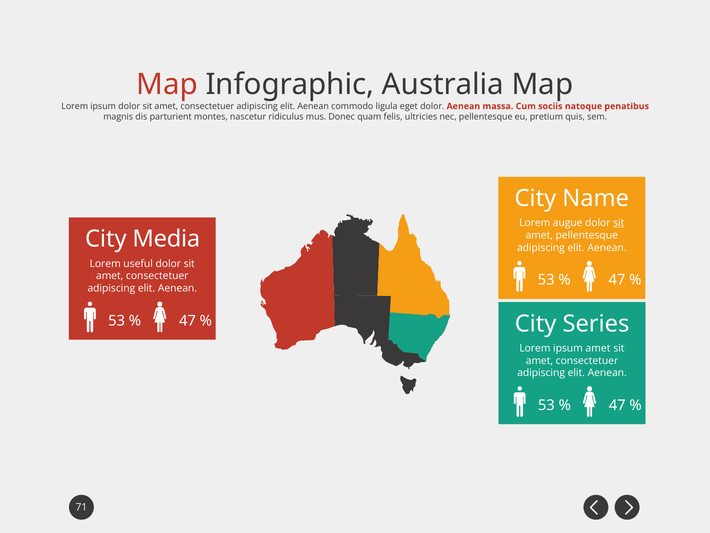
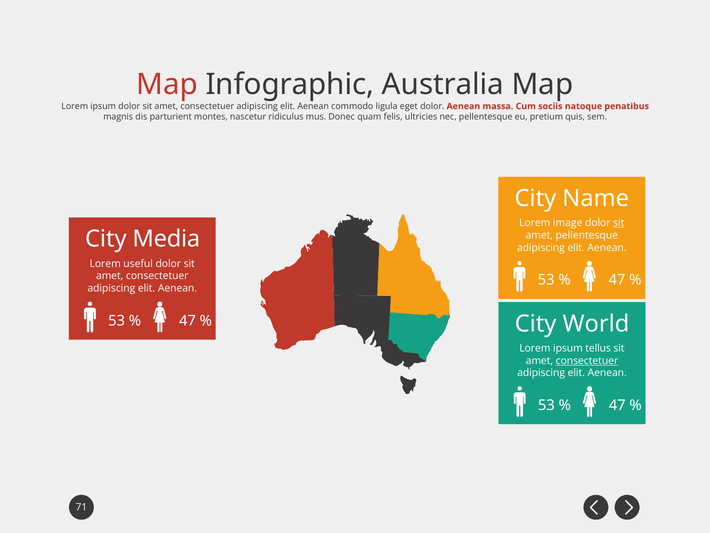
augue: augue -> image (568, 223)
Series: Series -> World (596, 323)
ipsum amet: amet -> tellus (598, 348)
consectetuer underline: none -> present (587, 360)
